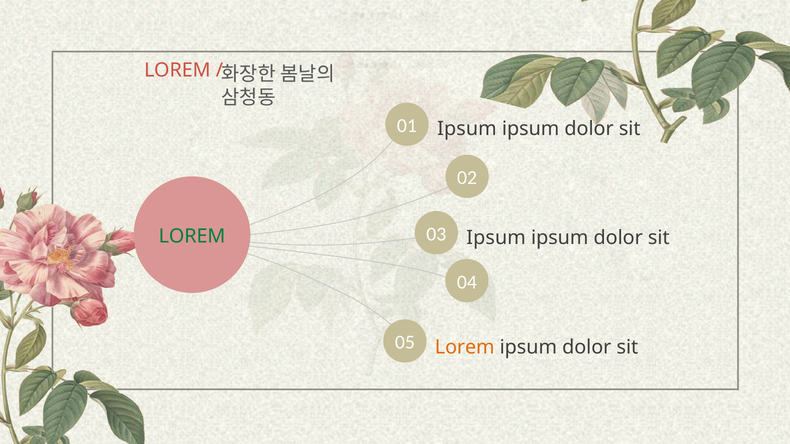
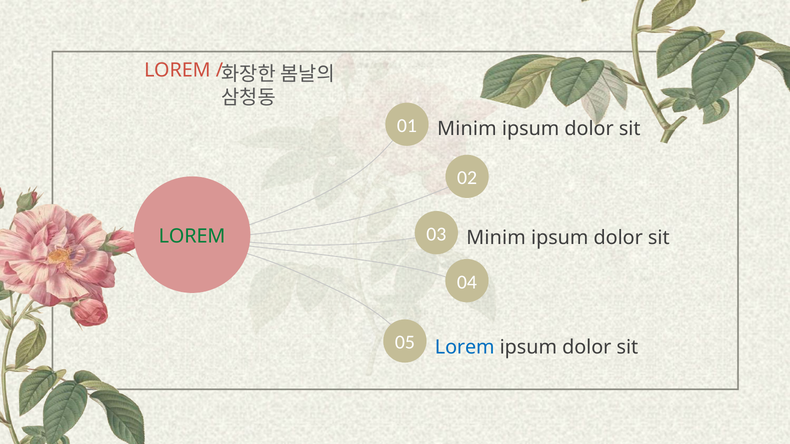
Ipsum: Ipsum -> Minim (467, 129)
Ipsum: Ipsum -> Minim (496, 238)
Lorem colour: orange -> blue (465, 348)
